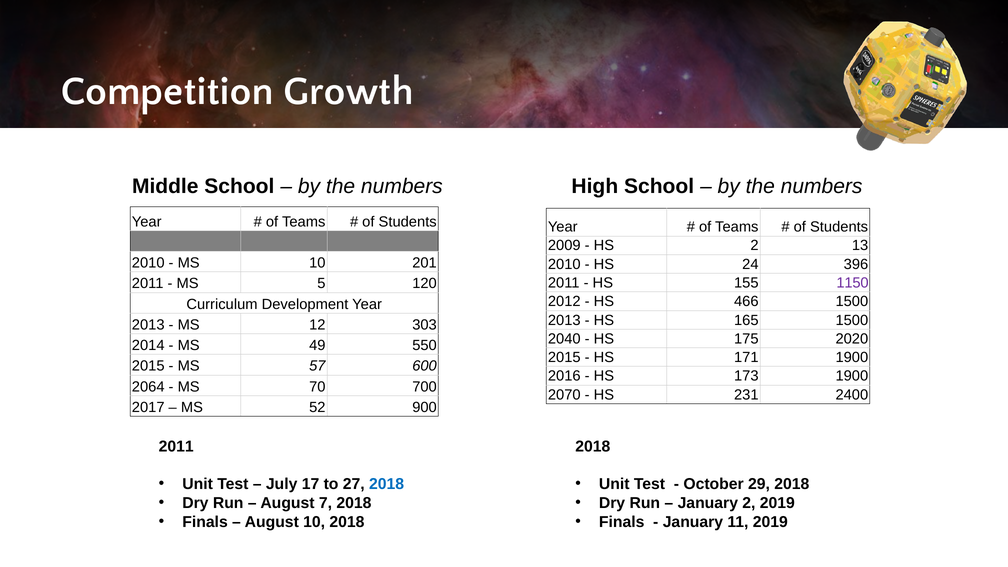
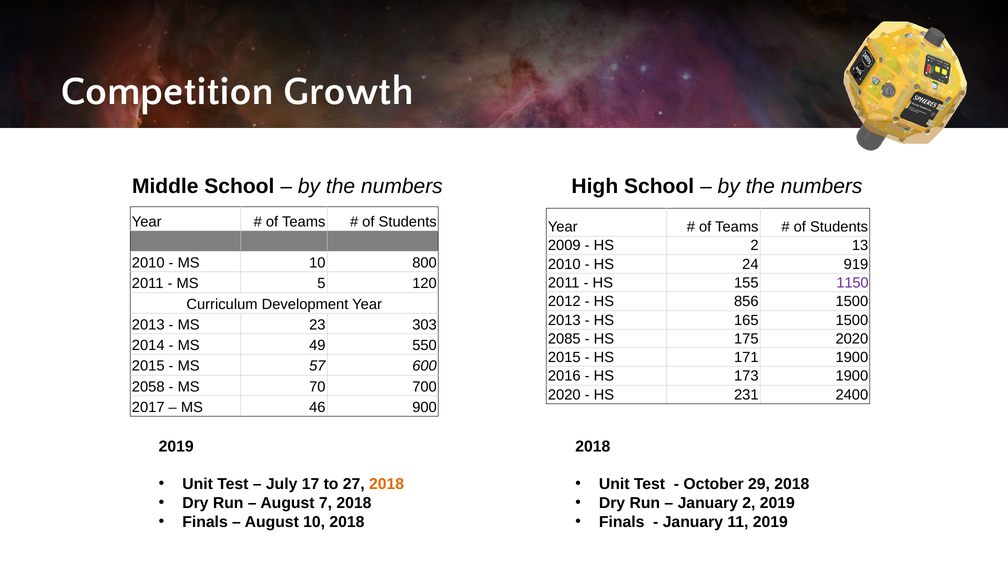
201: 201 -> 800 (425, 263)
396: 396 -> 919 (856, 264)
466: 466 -> 856 (746, 302)
12: 12 -> 23 (317, 325)
2040: 2040 -> 2085 (564, 339)
2064: 2064 -> 2058 (148, 387)
2070: 2070 -> 2020 (564, 395)
52: 52 -> 46 (317, 407)
2011: 2011 -> 2019 (176, 446)
2018 colour: blue -> orange (387, 484)
